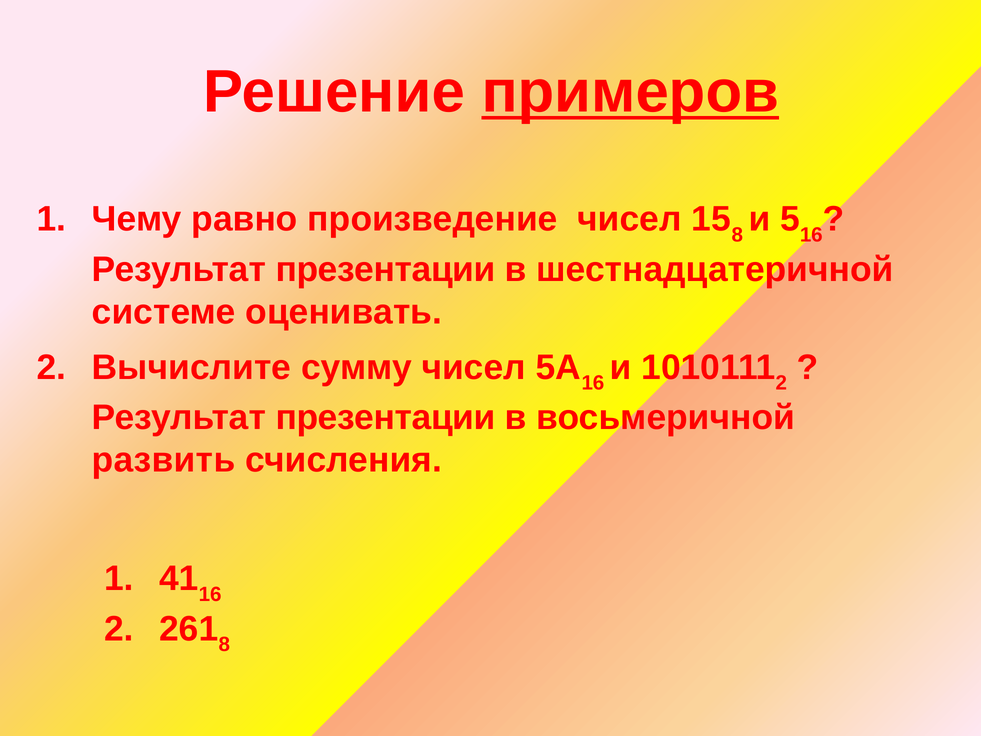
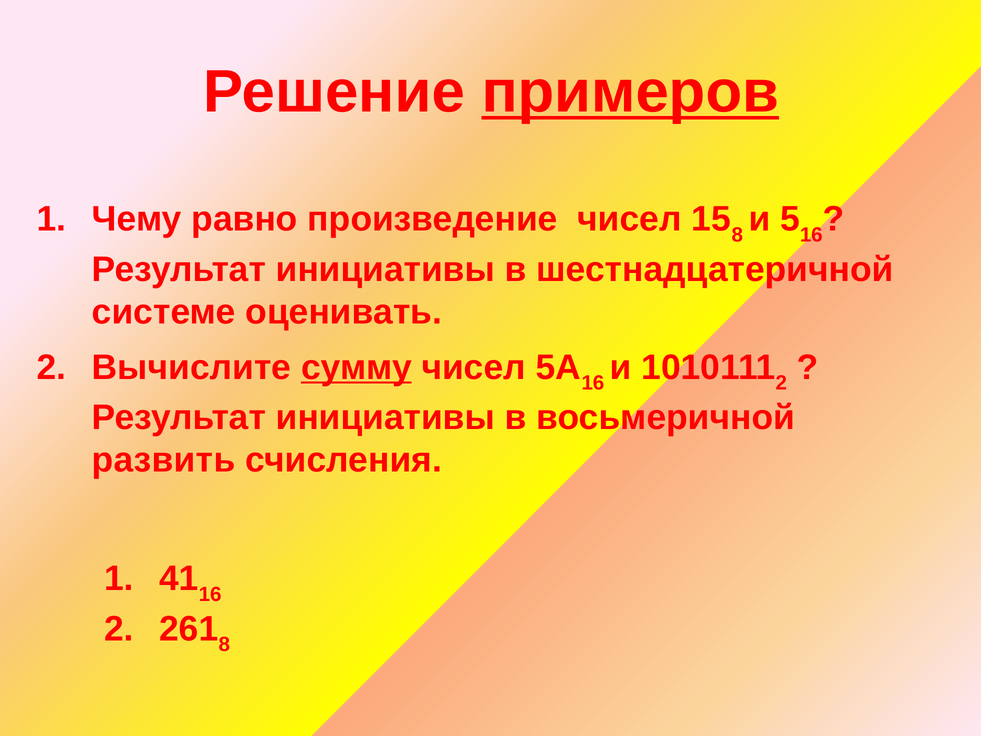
презентации: презентации -> инициативы (385, 269)
сумму underline: none -> present (356, 367)
презентации: презентации -> инициативы (385, 417)
